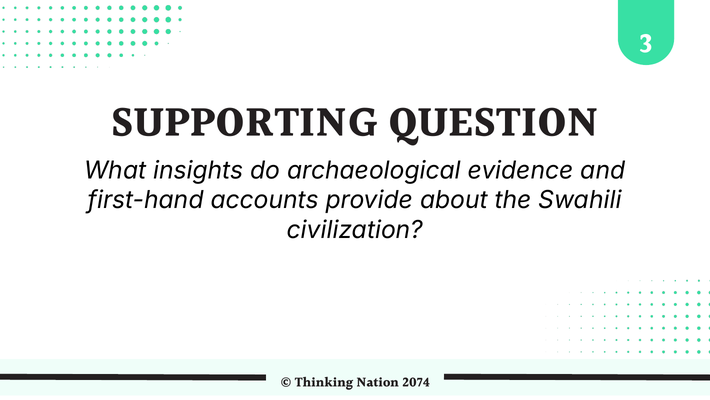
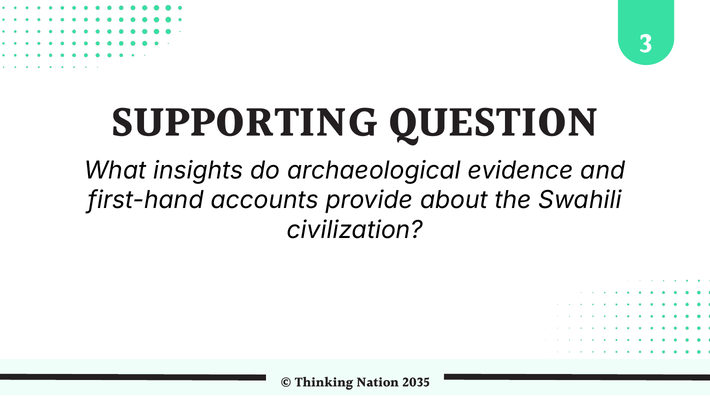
2074: 2074 -> 2035 (416, 382)
